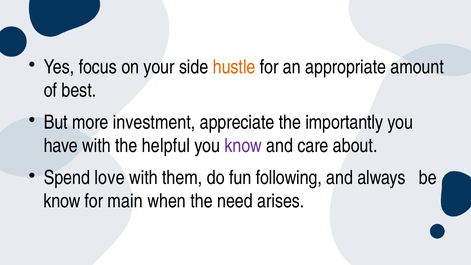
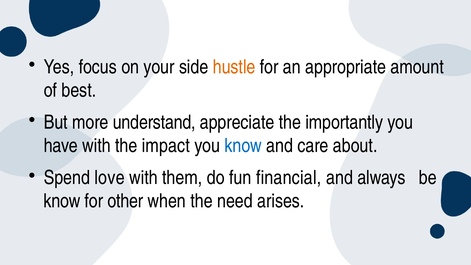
investment: investment -> understand (154, 122)
helpful: helpful -> impact (166, 146)
know colour: purple -> blue (243, 146)
following: following -> financial (289, 178)
main: main -> other (125, 201)
